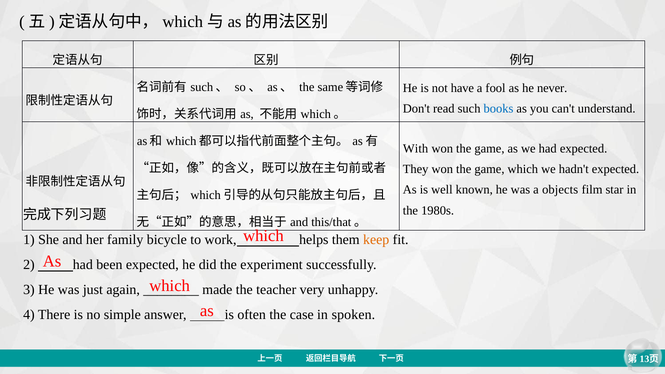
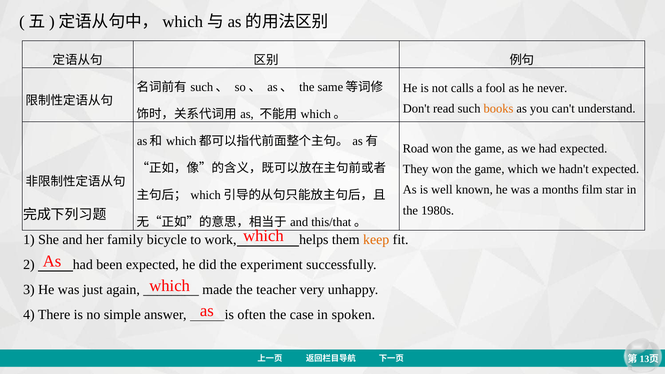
have: have -> calls (462, 88)
books colour: blue -> orange (498, 109)
With: With -> Road (416, 148)
objects: objects -> months (560, 190)
